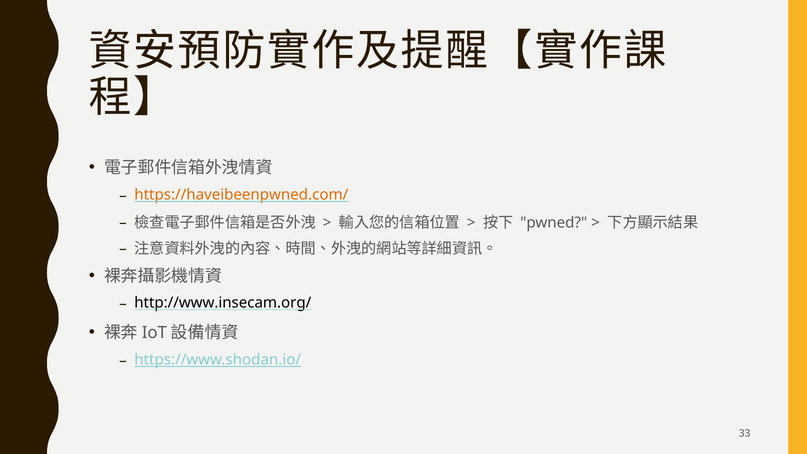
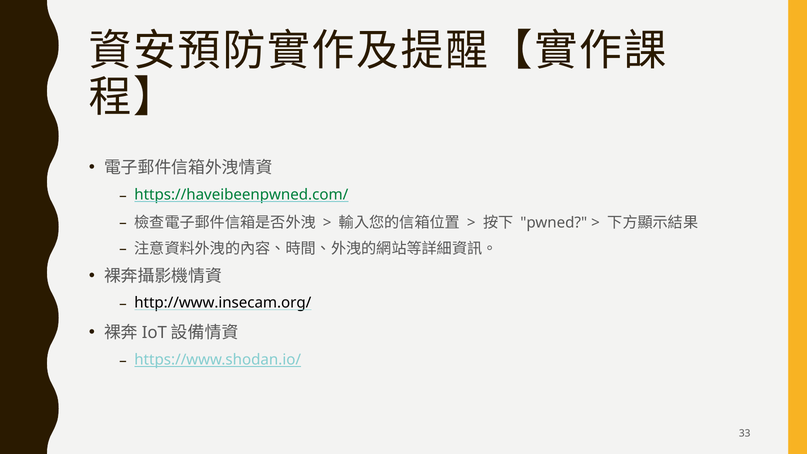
https://haveibeenpwned.com/ colour: orange -> green (241, 195)
